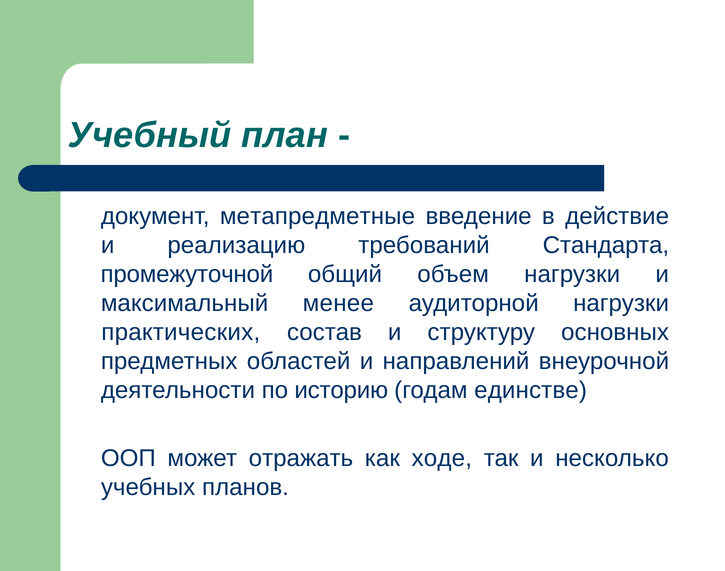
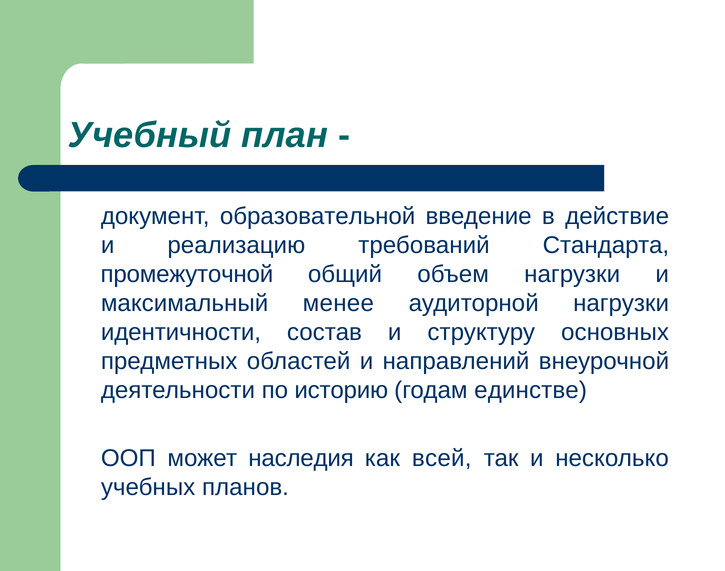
метапредметные: метапредметные -> образовательной (318, 216)
практических: практических -> идентичности (181, 332)
отражать: отражать -> наследия (301, 458)
ходе: ходе -> всей (442, 458)
